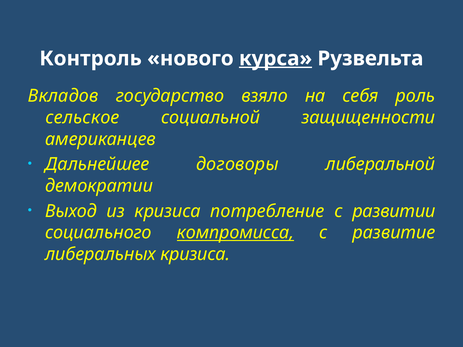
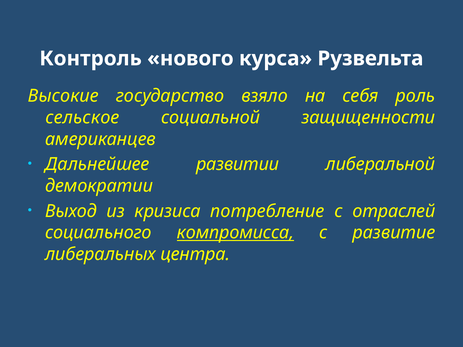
курса underline: present -> none (276, 59)
Вкладов: Вкладов -> Высокие (63, 96)
договоры: договоры -> развитии (238, 164)
развитии: развитии -> отраслей (394, 211)
либеральных кризиса: кризиса -> центра (195, 254)
